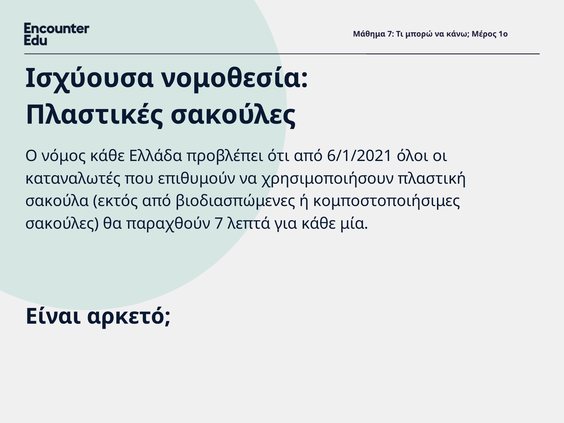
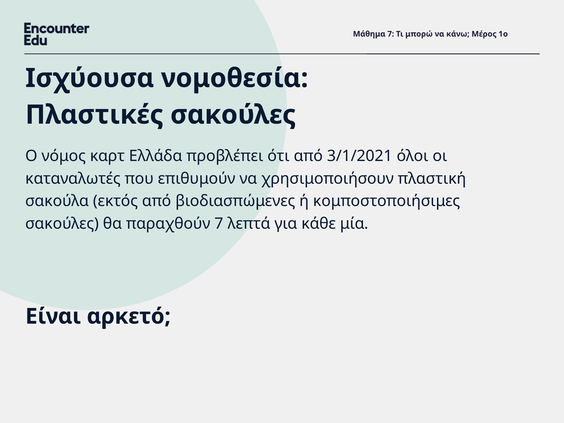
νόμος κάθε: κάθε -> καρτ (107, 156)
6/1/2021: 6/1/2021 -> 3/1/2021 (360, 156)
